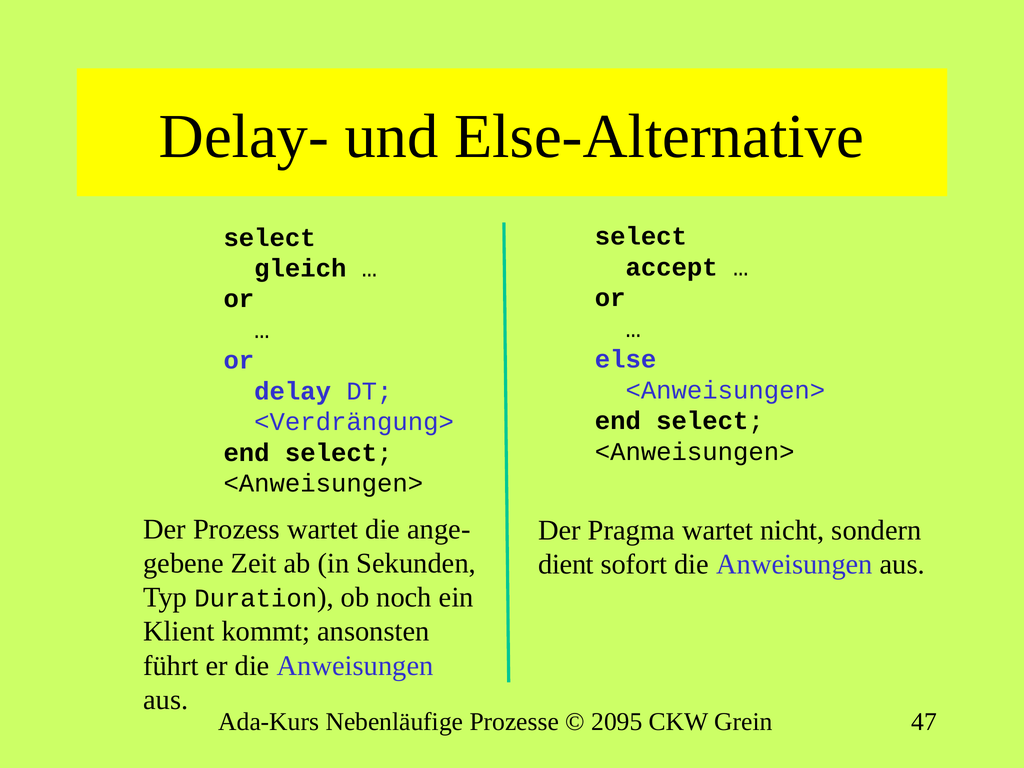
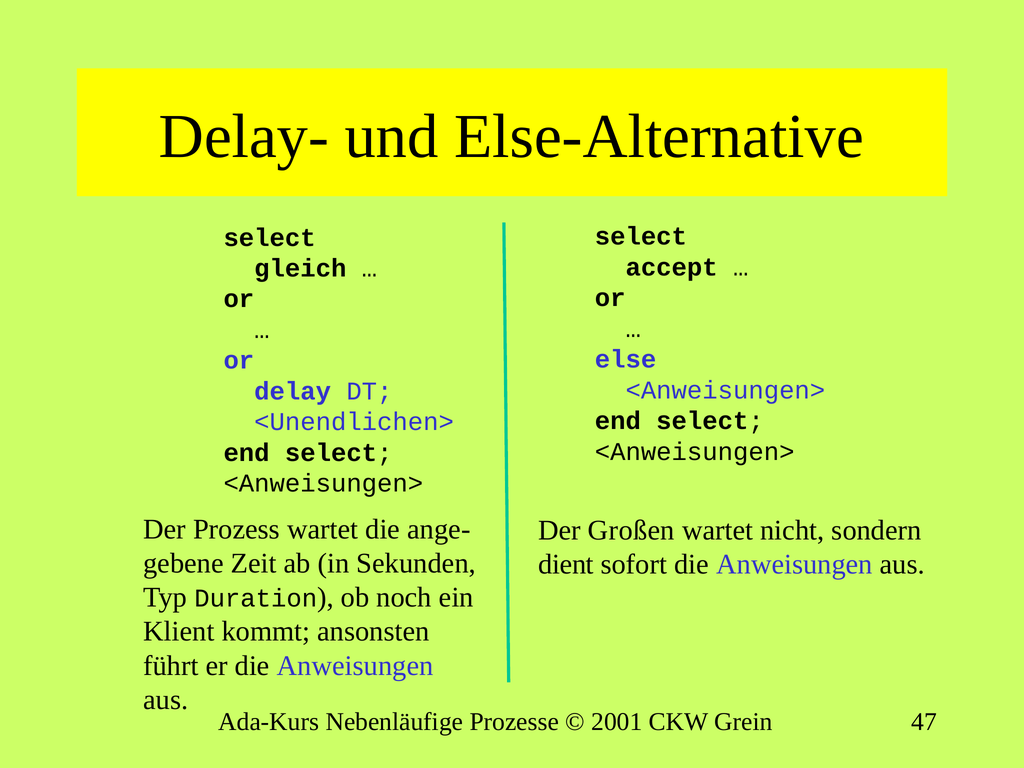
<Verdrängung>: <Verdrängung> -> <Unendlichen> (354, 422)
Pragma: Pragma -> Großen (631, 530)
2095: 2095 -> 2001 (617, 722)
